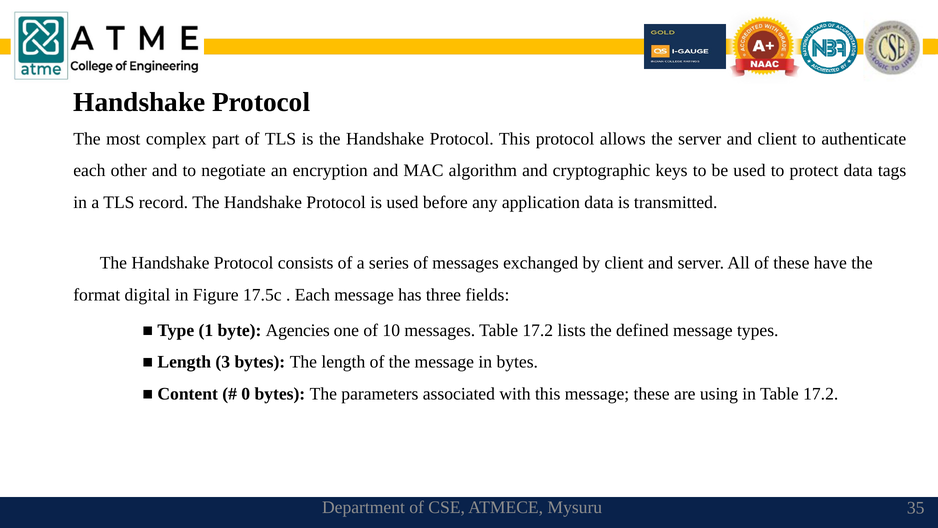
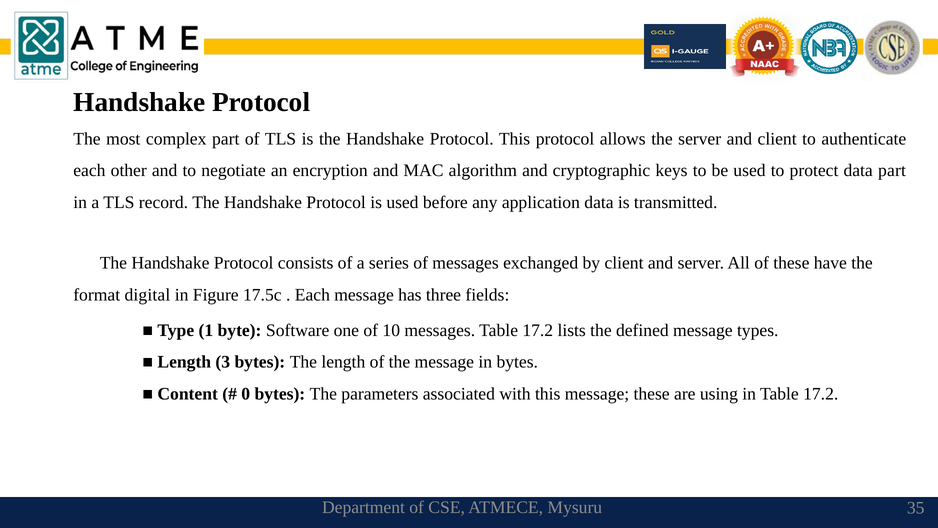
data tags: tags -> part (892, 171)
Agencies: Agencies -> Software (298, 330)
